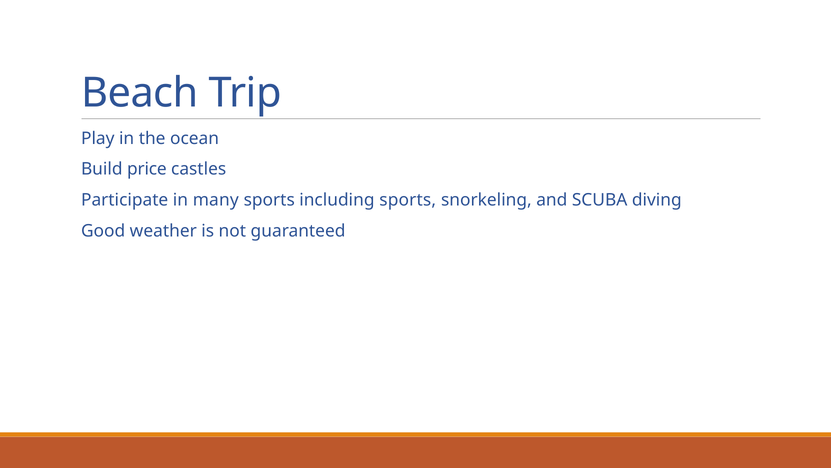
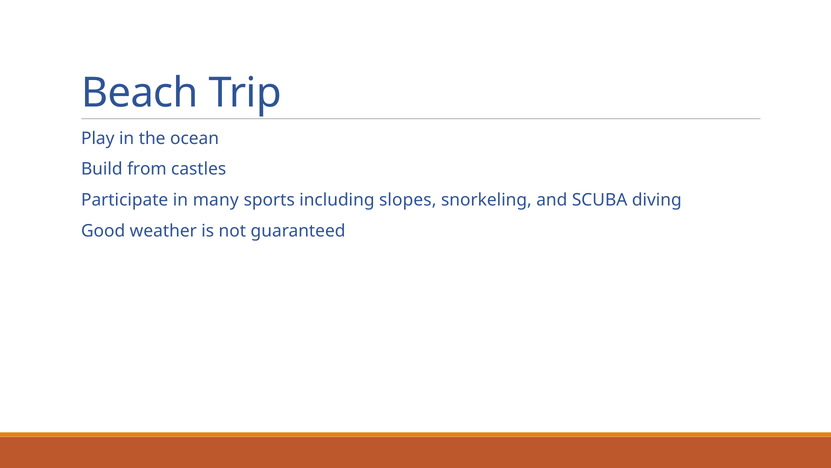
price: price -> from (147, 169)
including sports: sports -> slopes (408, 200)
